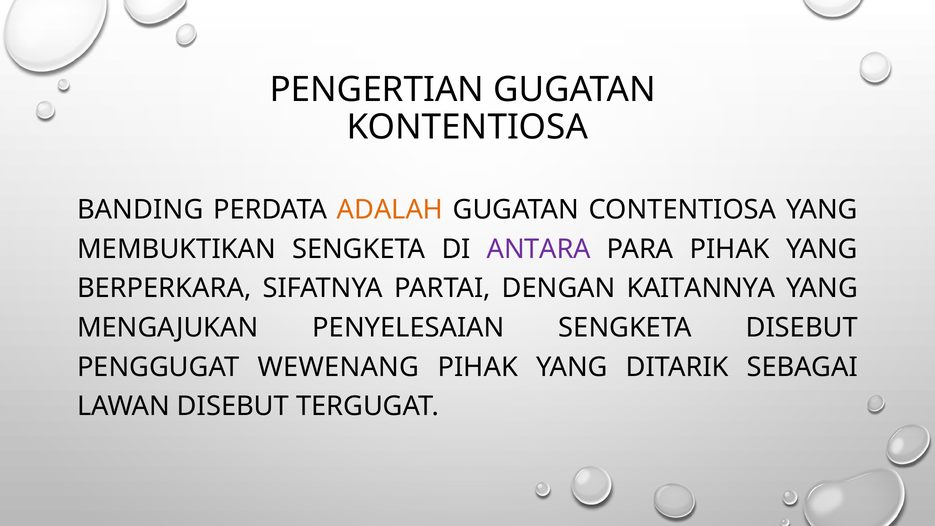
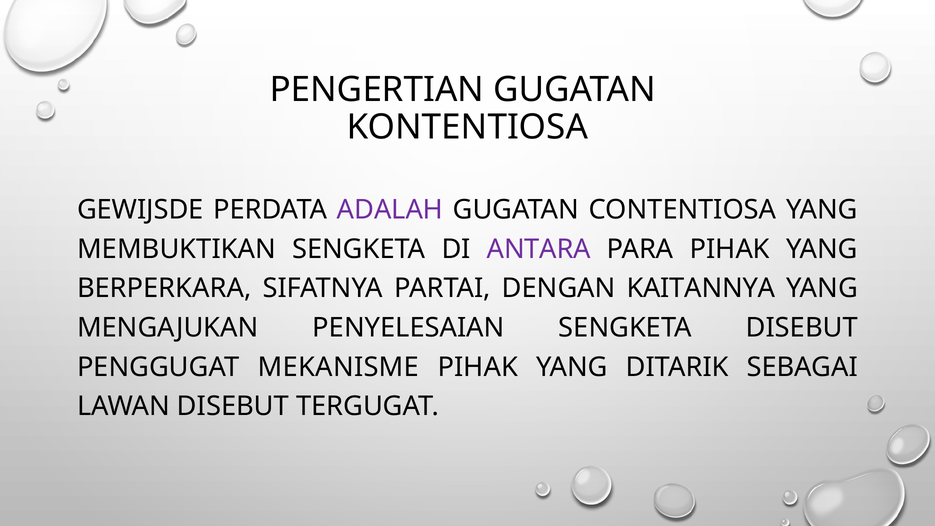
BANDING: BANDING -> GEWIJSDE (140, 210)
ADALAH colour: orange -> purple (390, 210)
WEWENANG: WEWENANG -> MEKANISME (338, 367)
